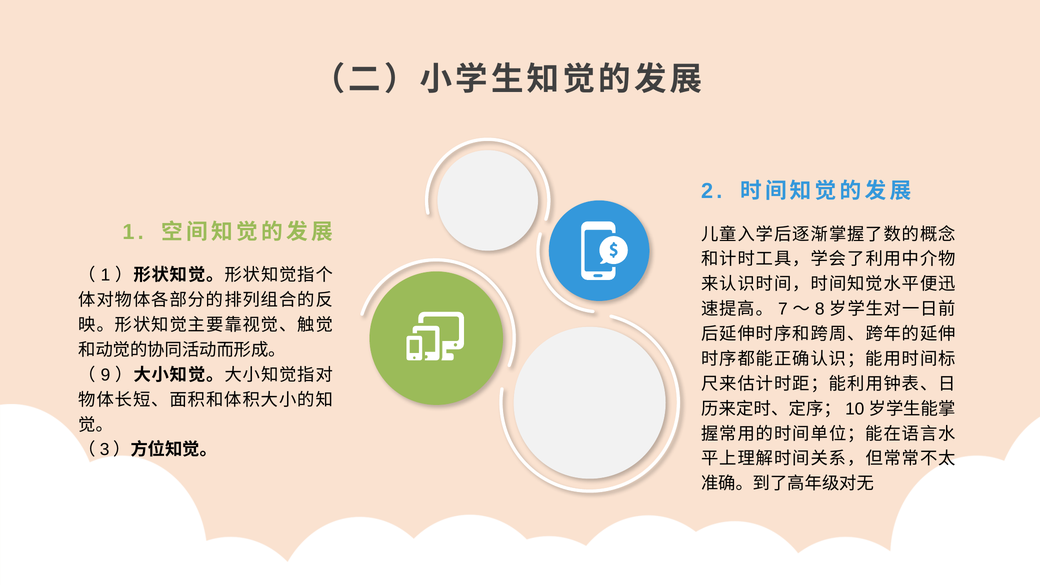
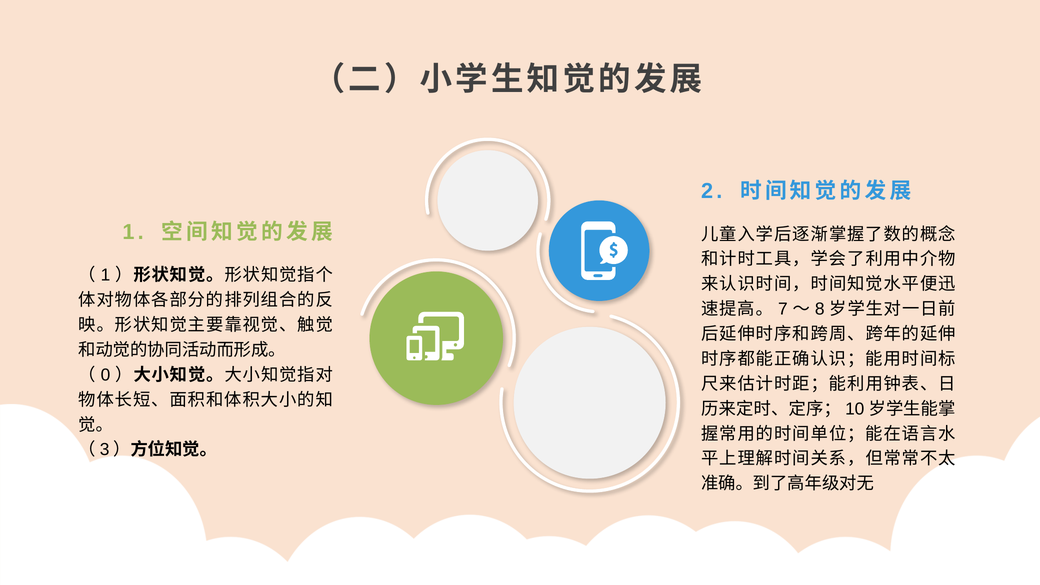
9: 9 -> 0 (106, 375)
